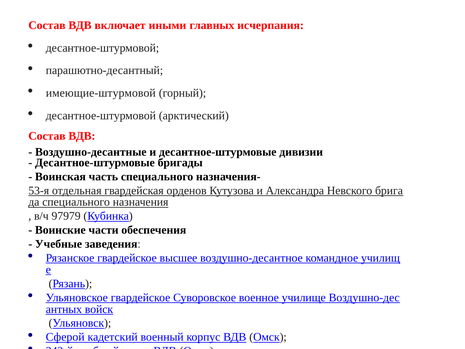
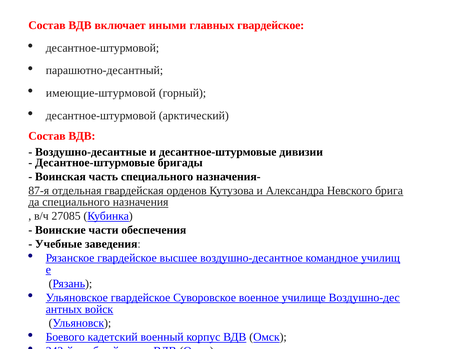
главных исчерпания: исчерпания -> гвардейское (271, 25)
53-я: 53-я -> 87-я (39, 190)
97979: 97979 -> 27085 (66, 216)
Сферой: Сферой -> Боевого (65, 337)
